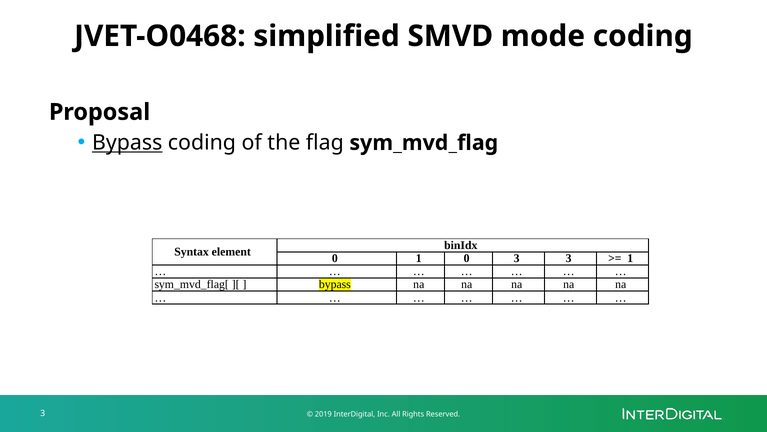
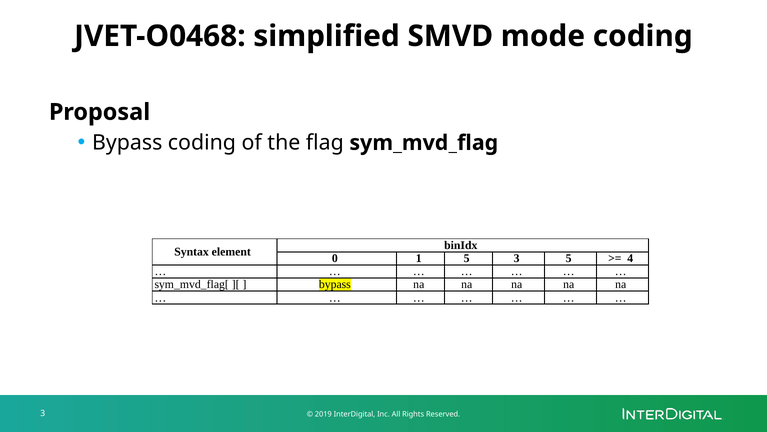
Bypass underline: present -> none (127, 143)
1 0: 0 -> 5 (467, 258)
3 3: 3 -> 5 (569, 258)
1: 1 -> 4 (630, 258)
